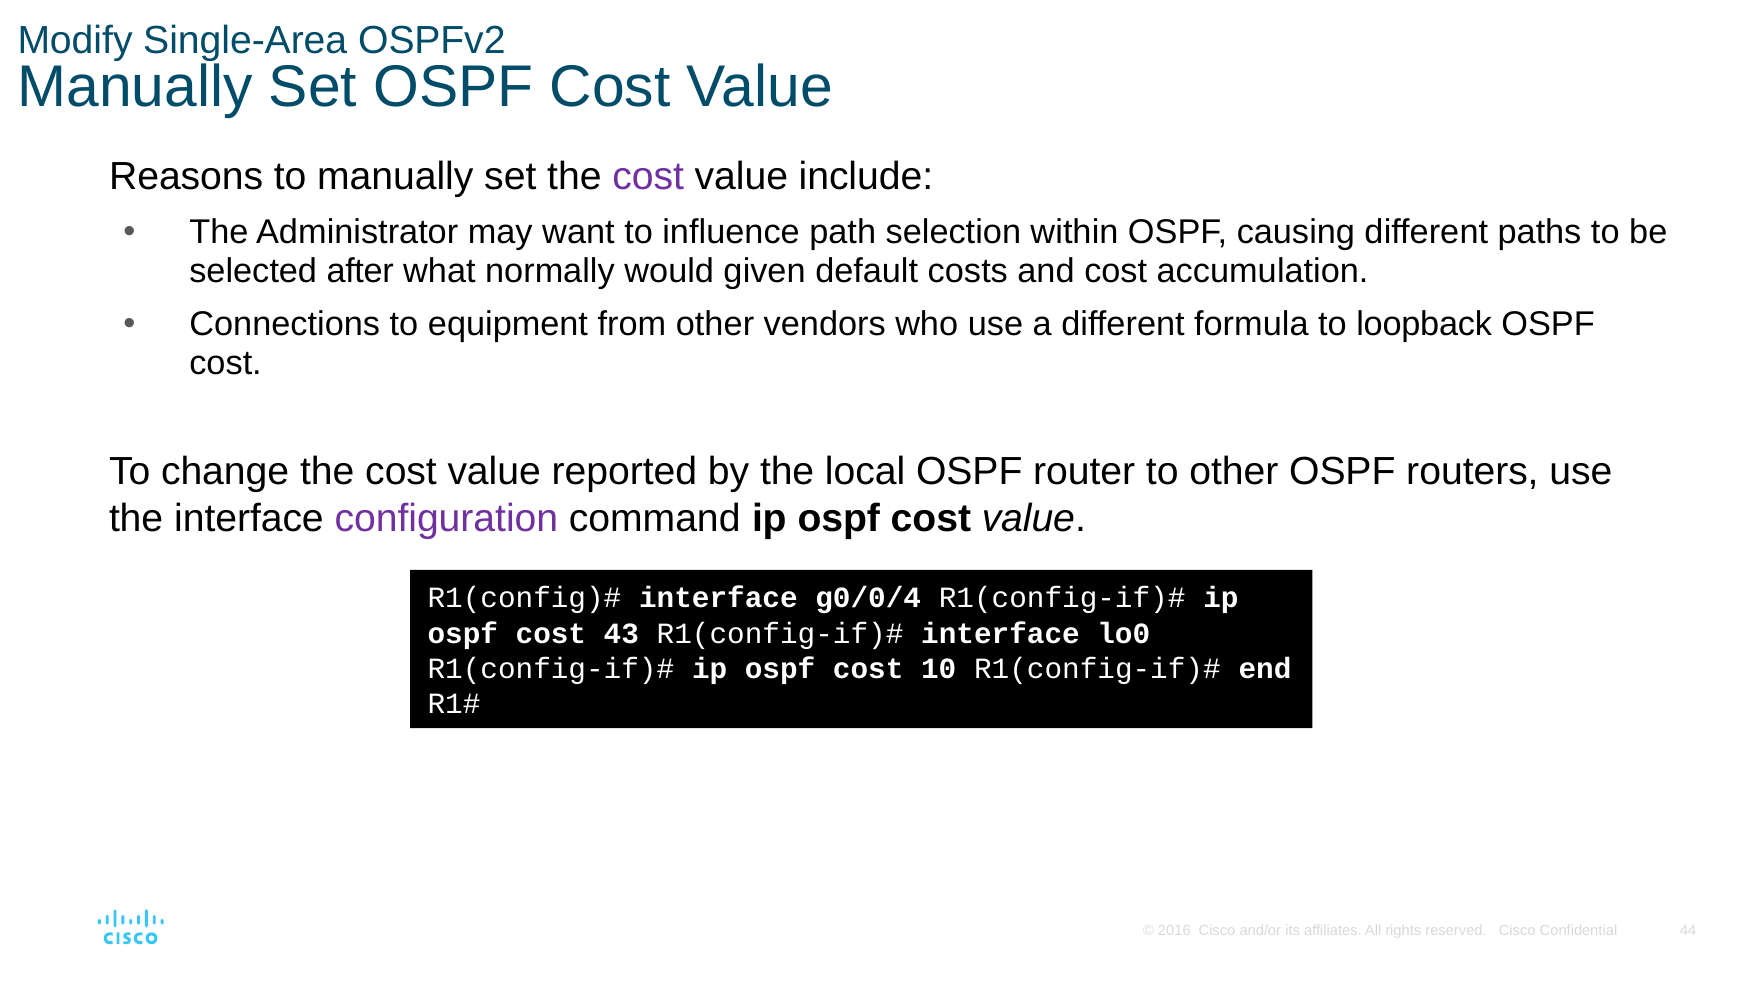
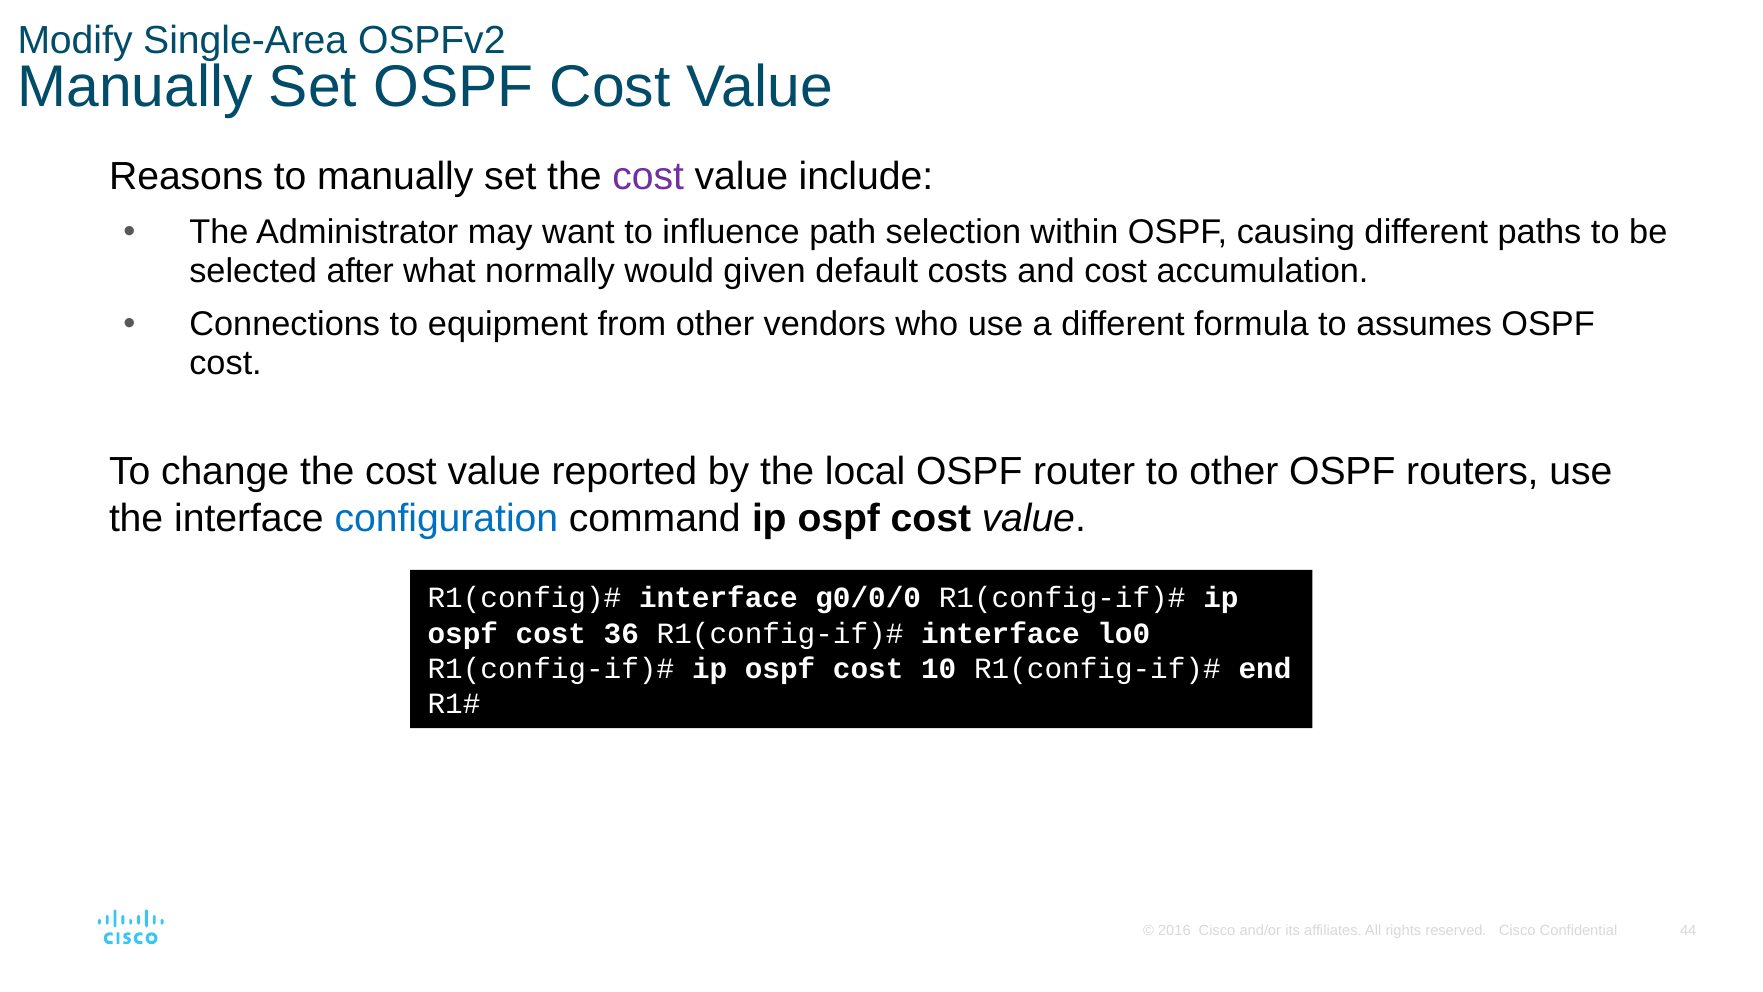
loopback: loopback -> assumes (1424, 324)
configuration colour: purple -> blue (446, 519)
g0/0/4: g0/0/4 -> g0/0/0 (868, 598)
43: 43 -> 36 (621, 633)
